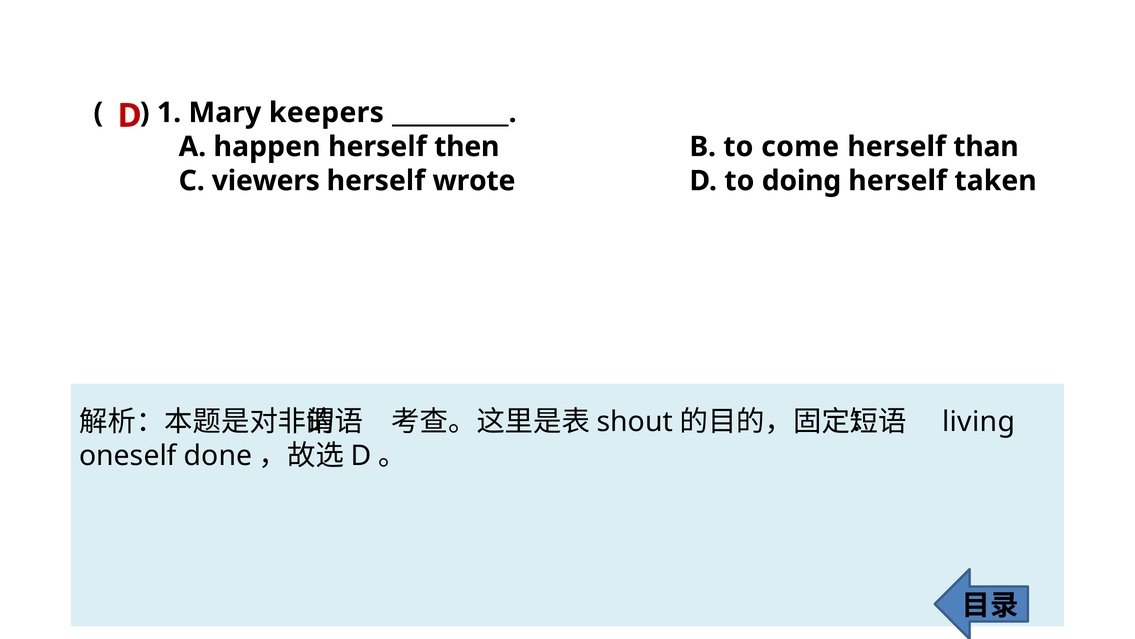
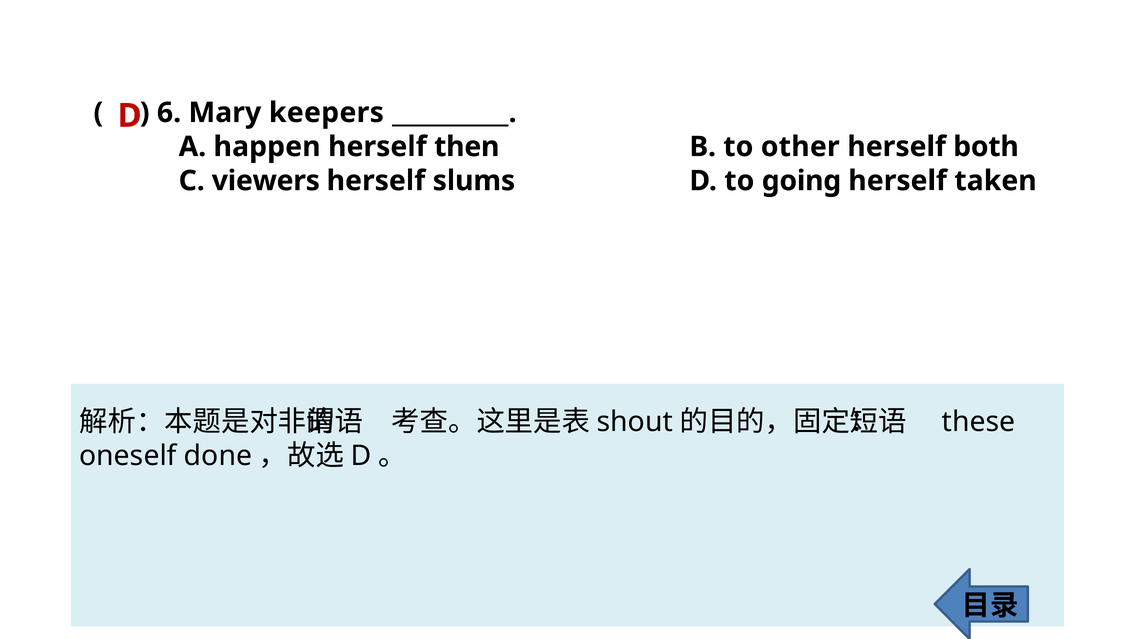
1: 1 -> 6 (169, 113)
come: come -> other (800, 147)
than: than -> both (986, 147)
wrote: wrote -> slums (474, 181)
doing: doing -> going (801, 181)
living: living -> these (979, 421)
